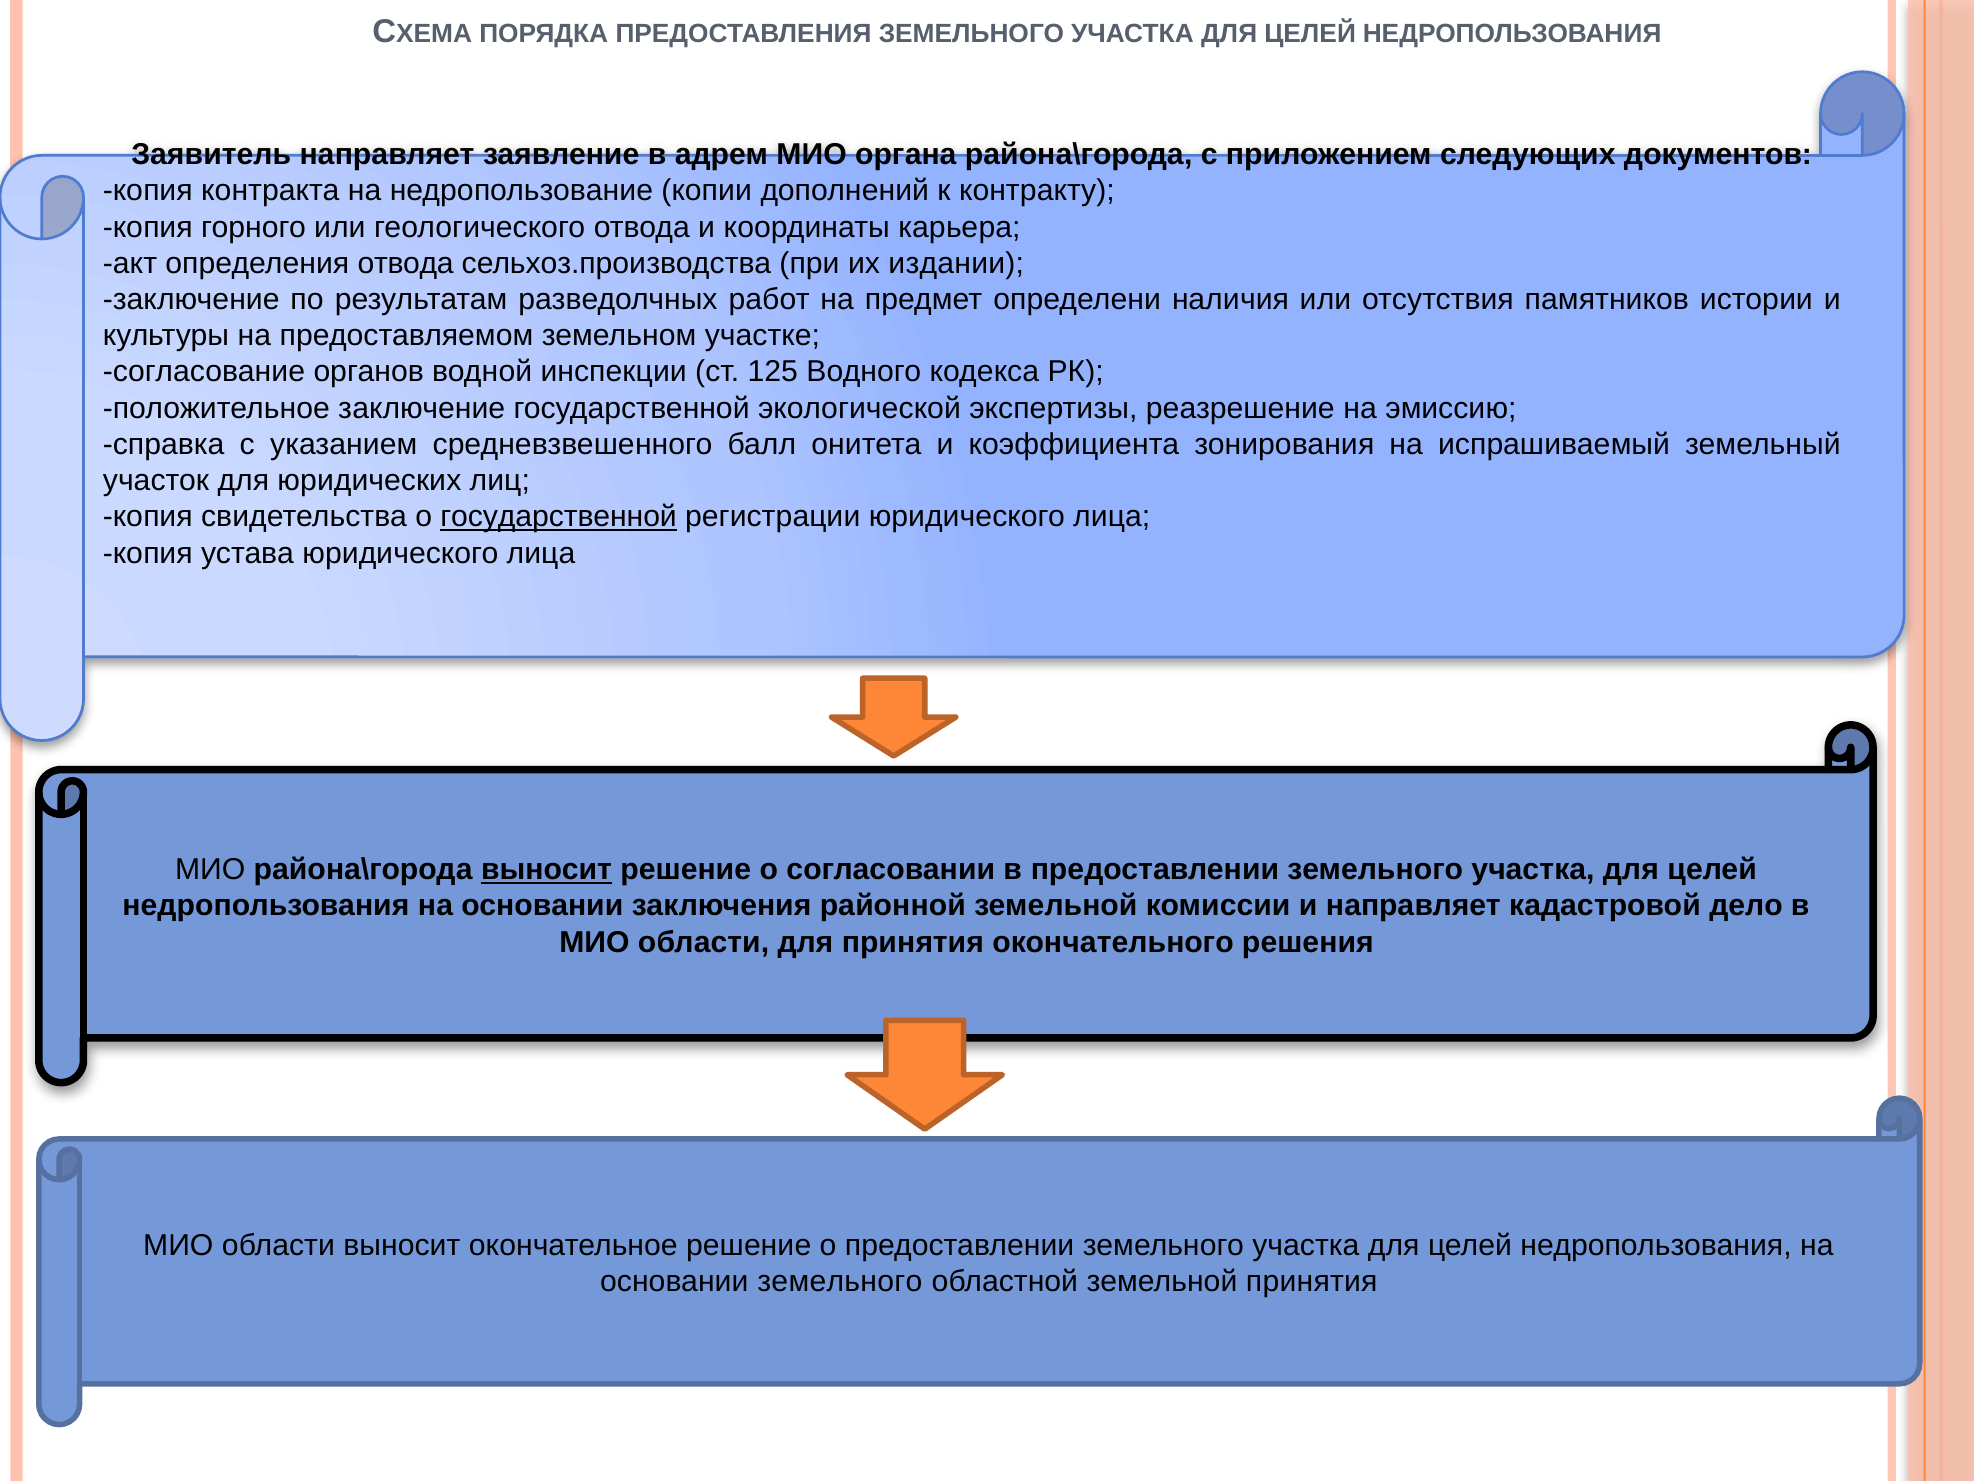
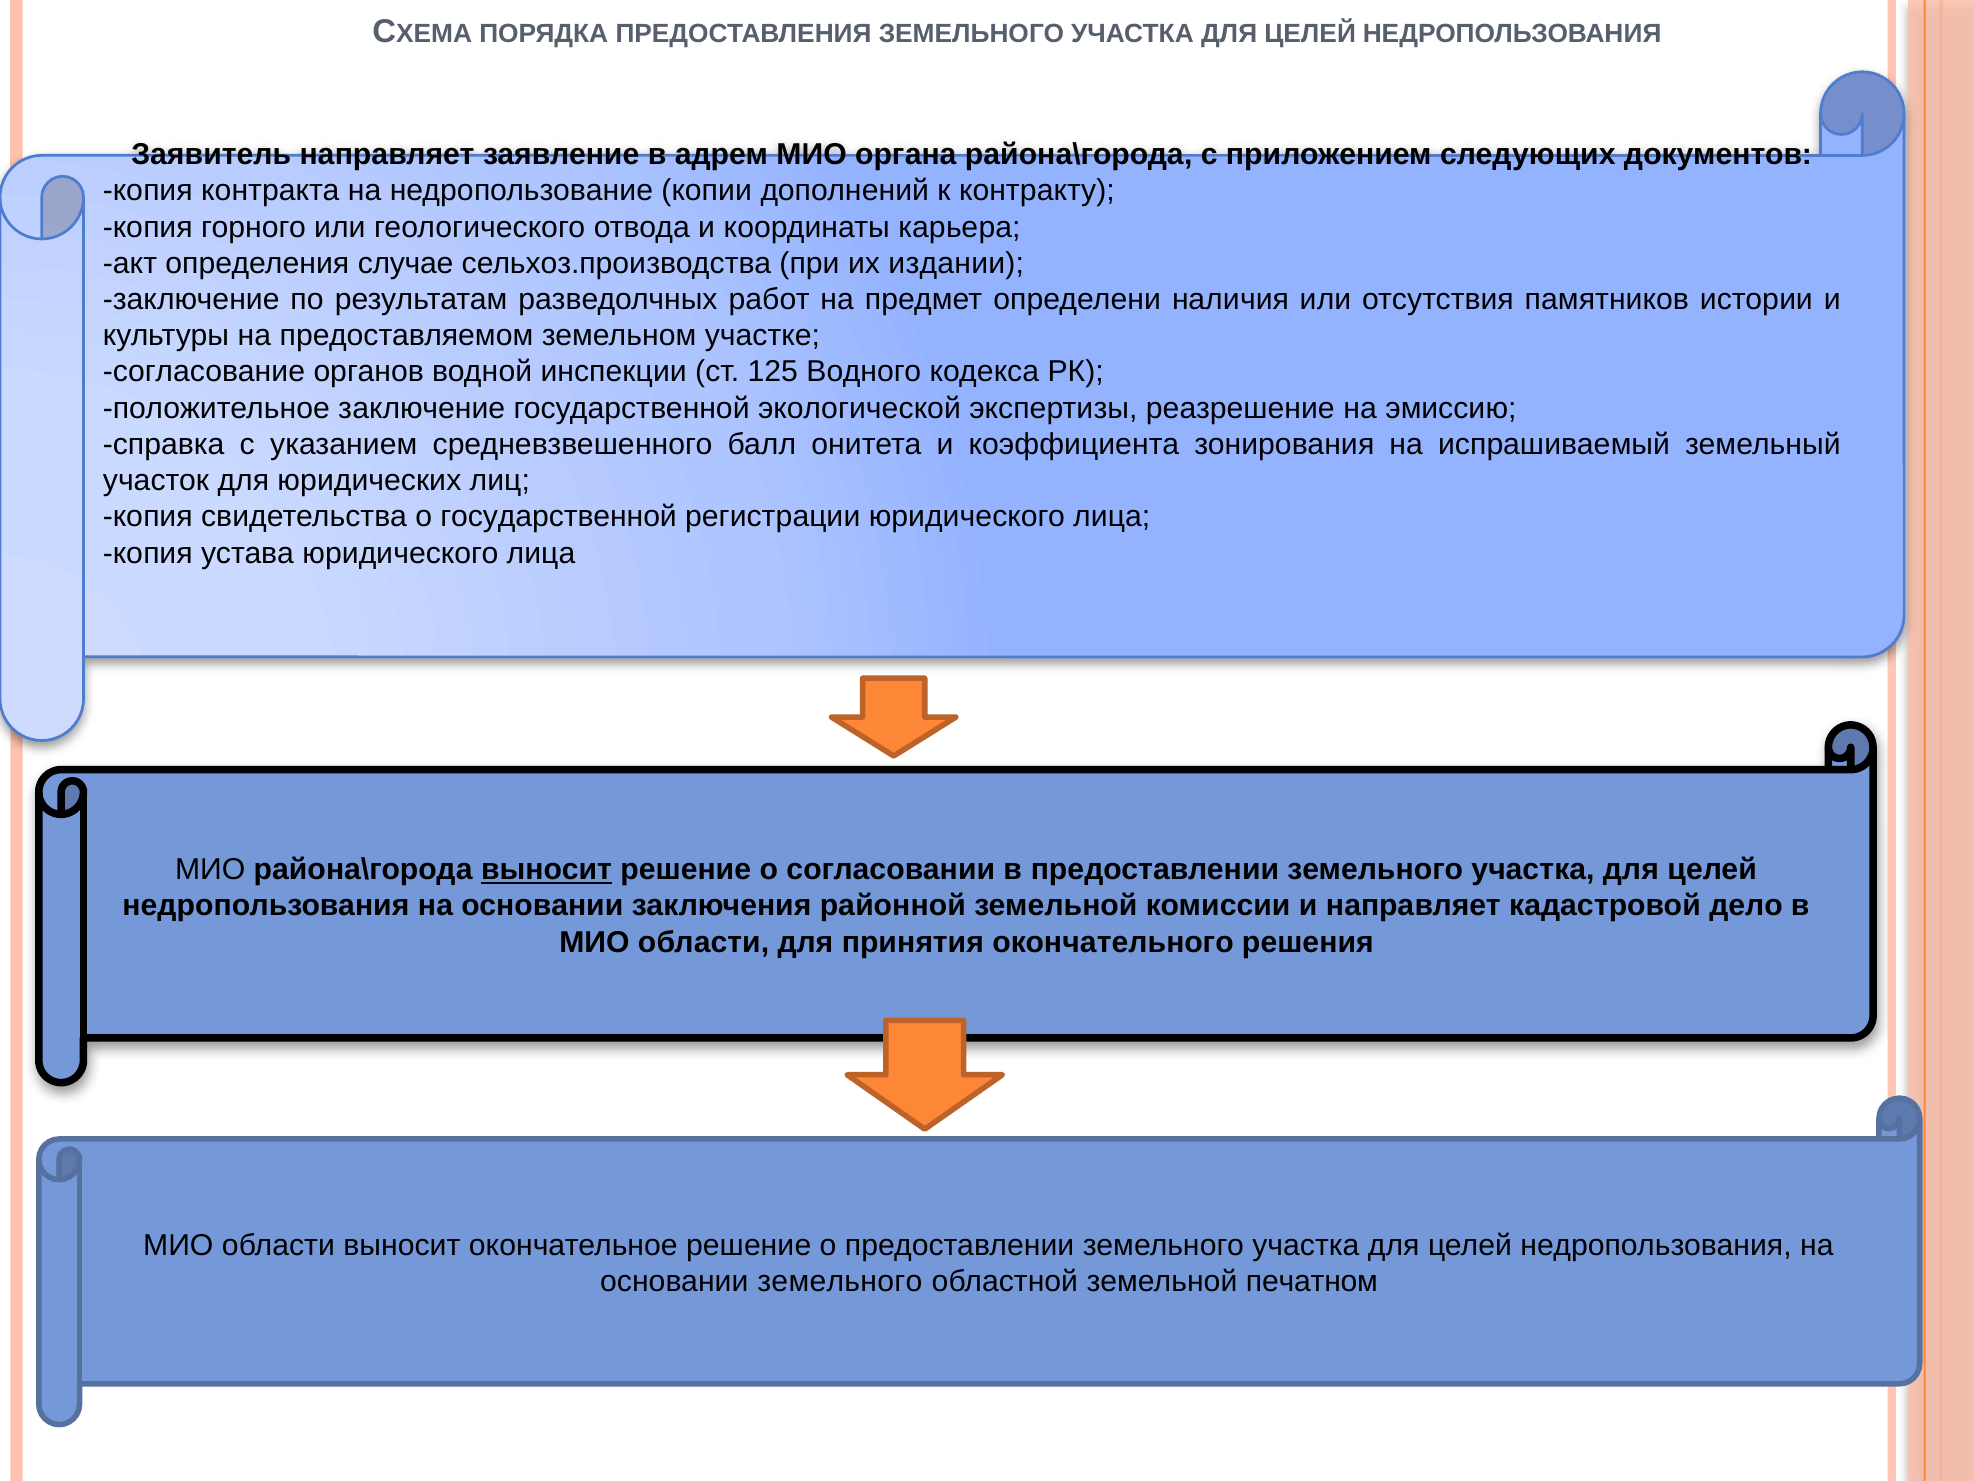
определения отвода: отвода -> случае (406, 263)
государственной underline: present -> none (559, 517)
земельной принятия: принятия -> печатном (1312, 1281)
